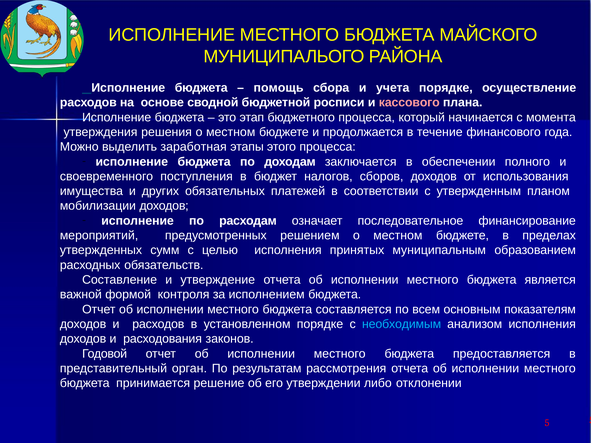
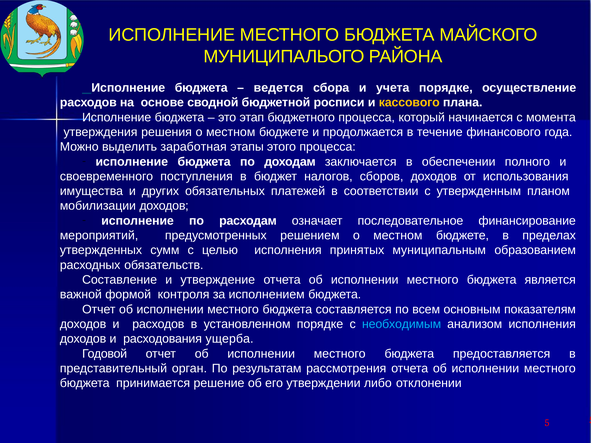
помощь: помощь -> ведется (278, 88)
кассового colour: pink -> yellow (409, 103)
законов: законов -> ущерба (230, 339)
